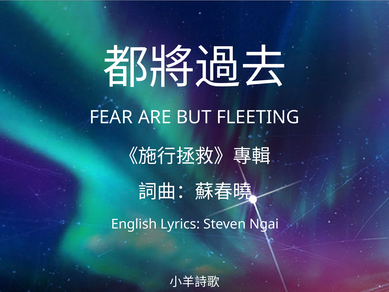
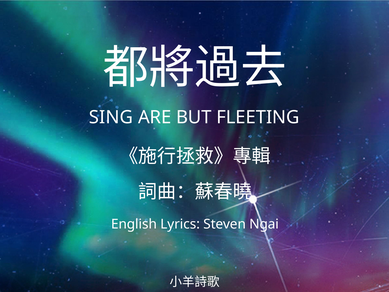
FEAR: FEAR -> SING (111, 117)
